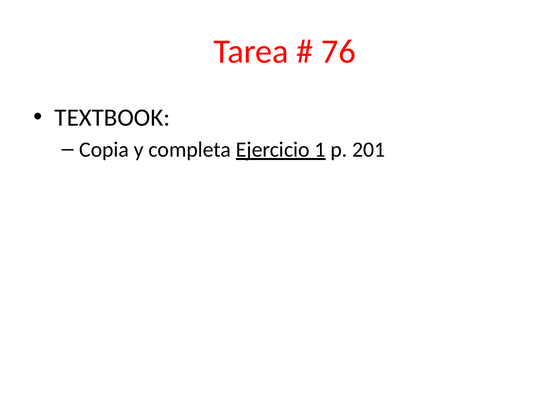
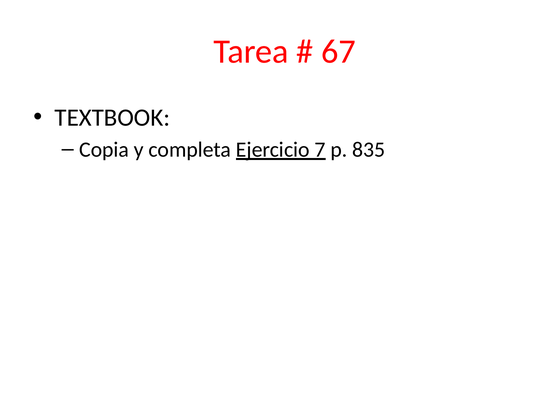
76: 76 -> 67 (338, 51)
1: 1 -> 7 (320, 150)
201: 201 -> 835 (369, 150)
